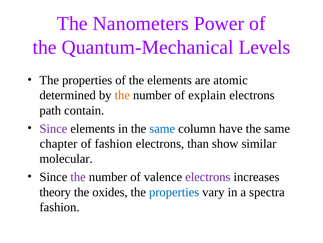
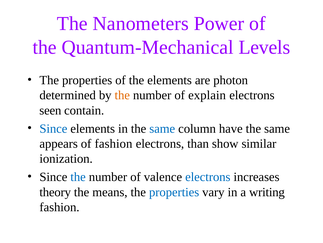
atomic: atomic -> photon (231, 80)
path: path -> seen (50, 110)
Since colour: purple -> blue (53, 128)
chapter: chapter -> appears (59, 143)
molecular: molecular -> ionization (66, 158)
the colour: purple -> blue (78, 176)
electrons colour: purple -> blue (208, 176)
oxides: oxides -> means (110, 192)
spectra: spectra -> writing (267, 192)
